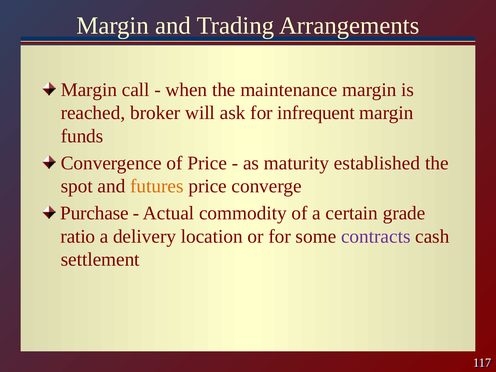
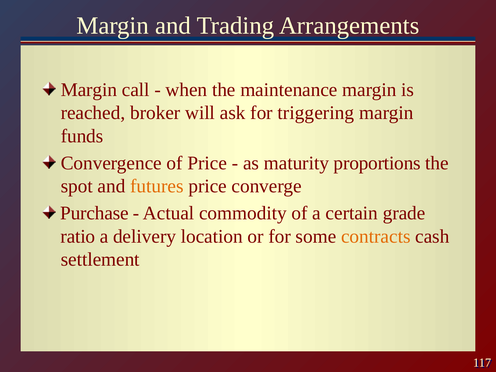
infrequent: infrequent -> triggering (316, 113)
established: established -> proportions (377, 163)
contracts colour: purple -> orange (376, 236)
